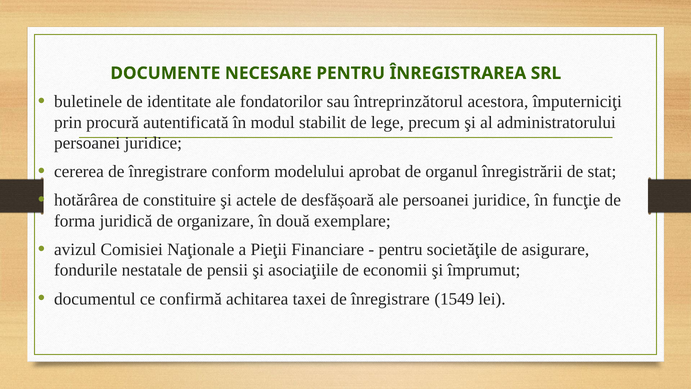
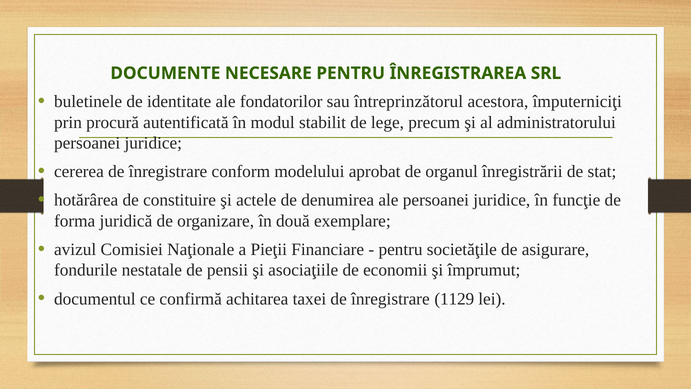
desfășoară: desfășoară -> denumirea (338, 200)
1549: 1549 -> 1129 (454, 299)
